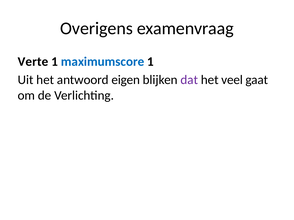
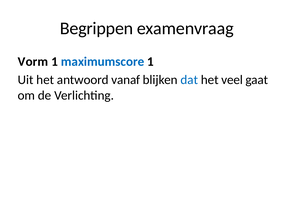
Overigens: Overigens -> Begrippen (97, 28)
Verte: Verte -> Vorm (33, 62)
eigen: eigen -> vanaf (126, 80)
dat colour: purple -> blue (189, 80)
